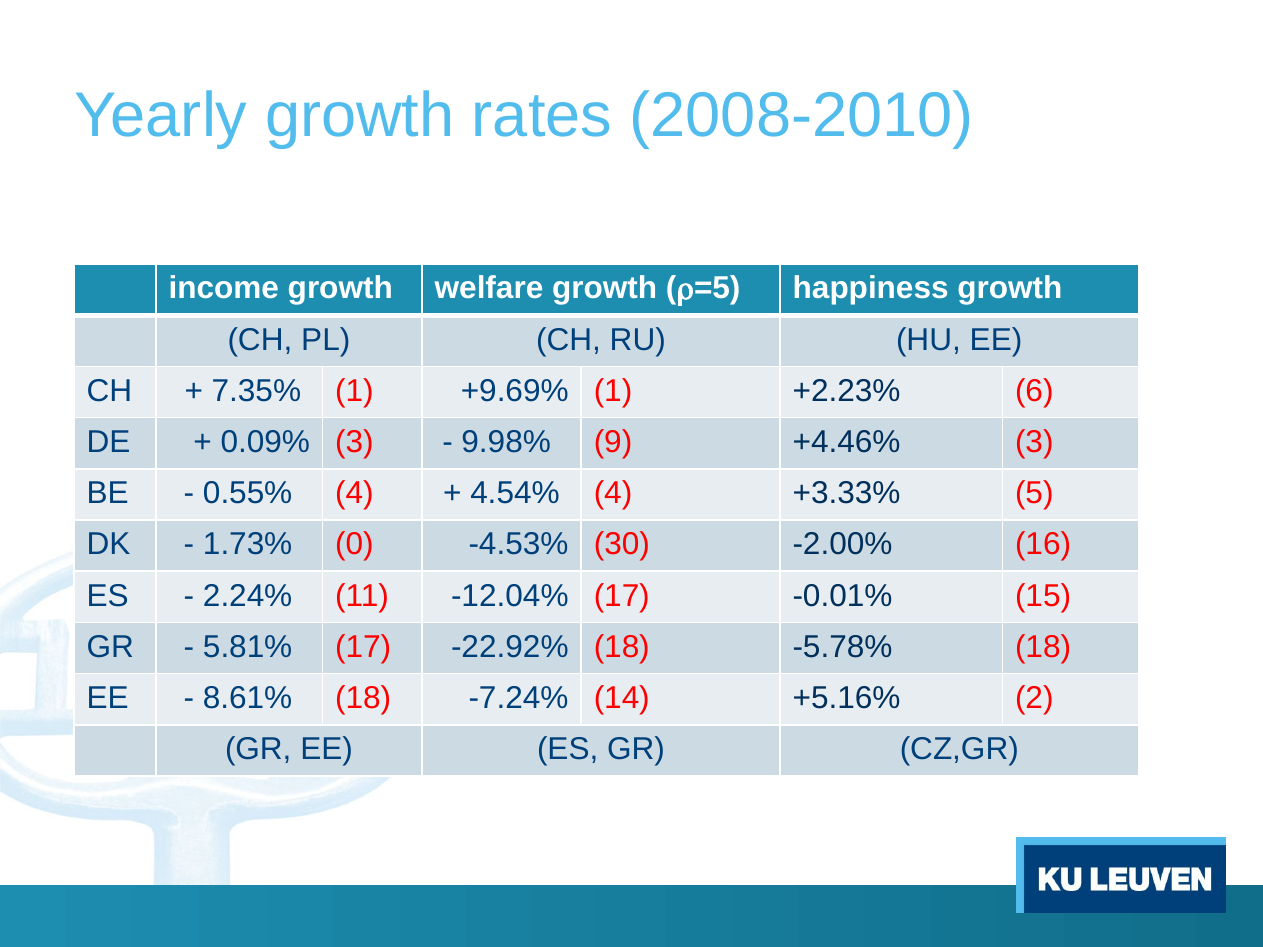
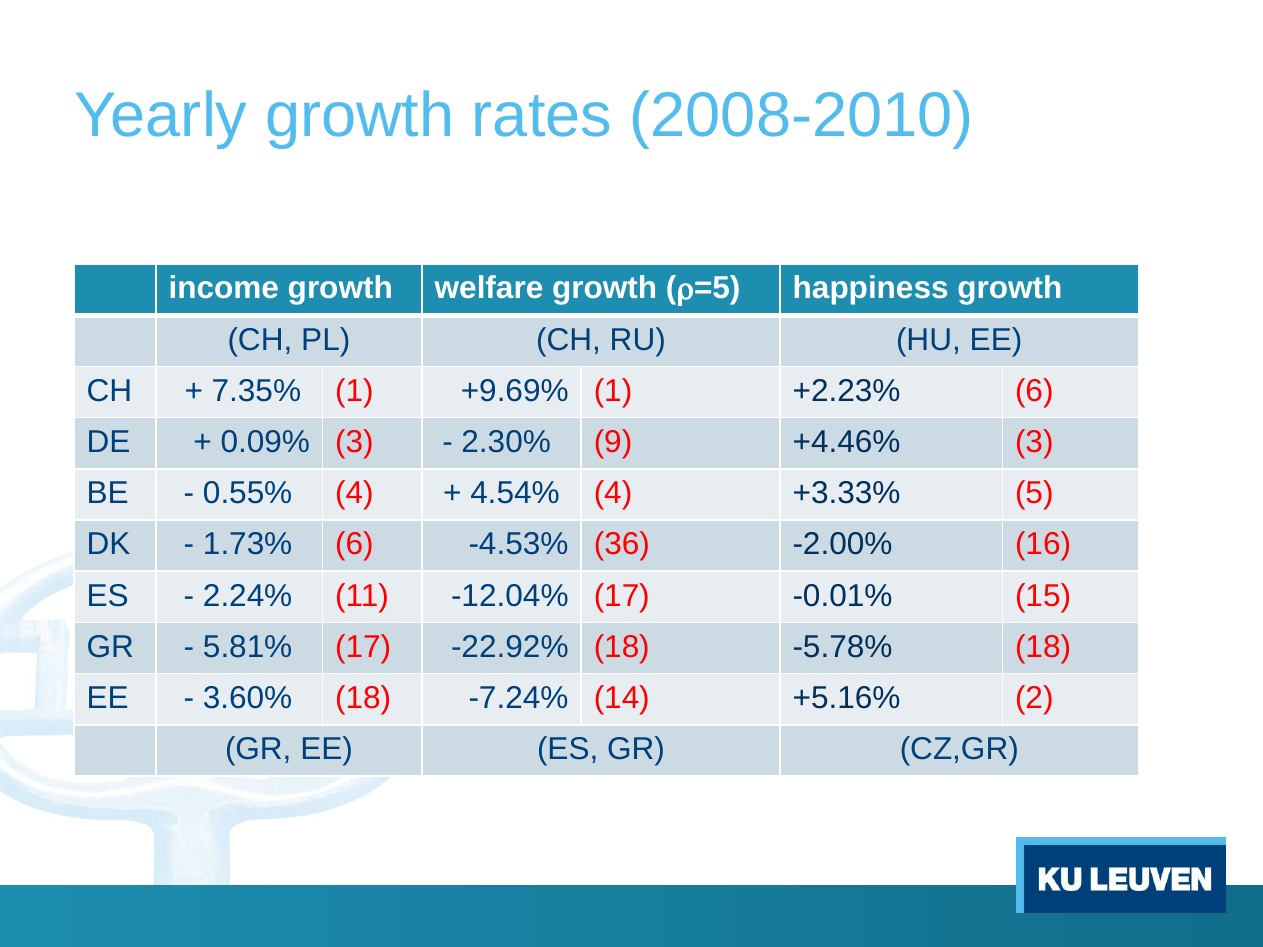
9.98%: 9.98% -> 2.30% (506, 442)
1.73% 0: 0 -> 6 (355, 545)
30: 30 -> 36 (622, 545)
8.61%: 8.61% -> 3.60% (248, 698)
